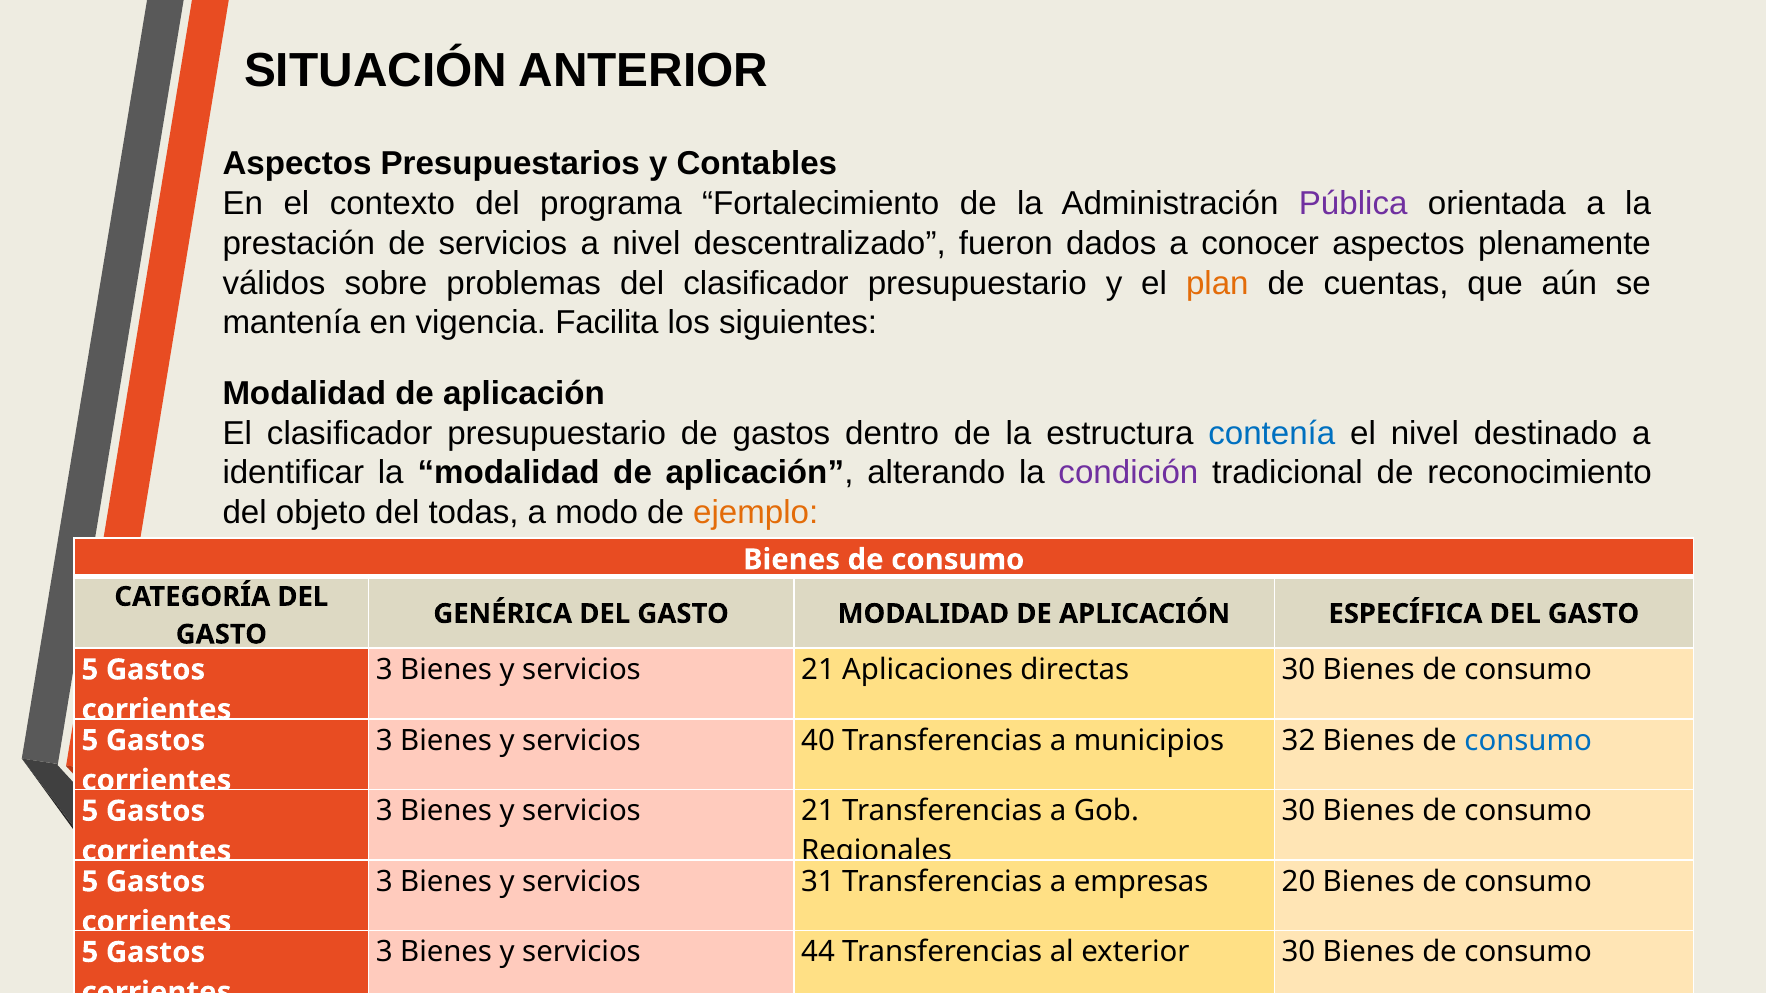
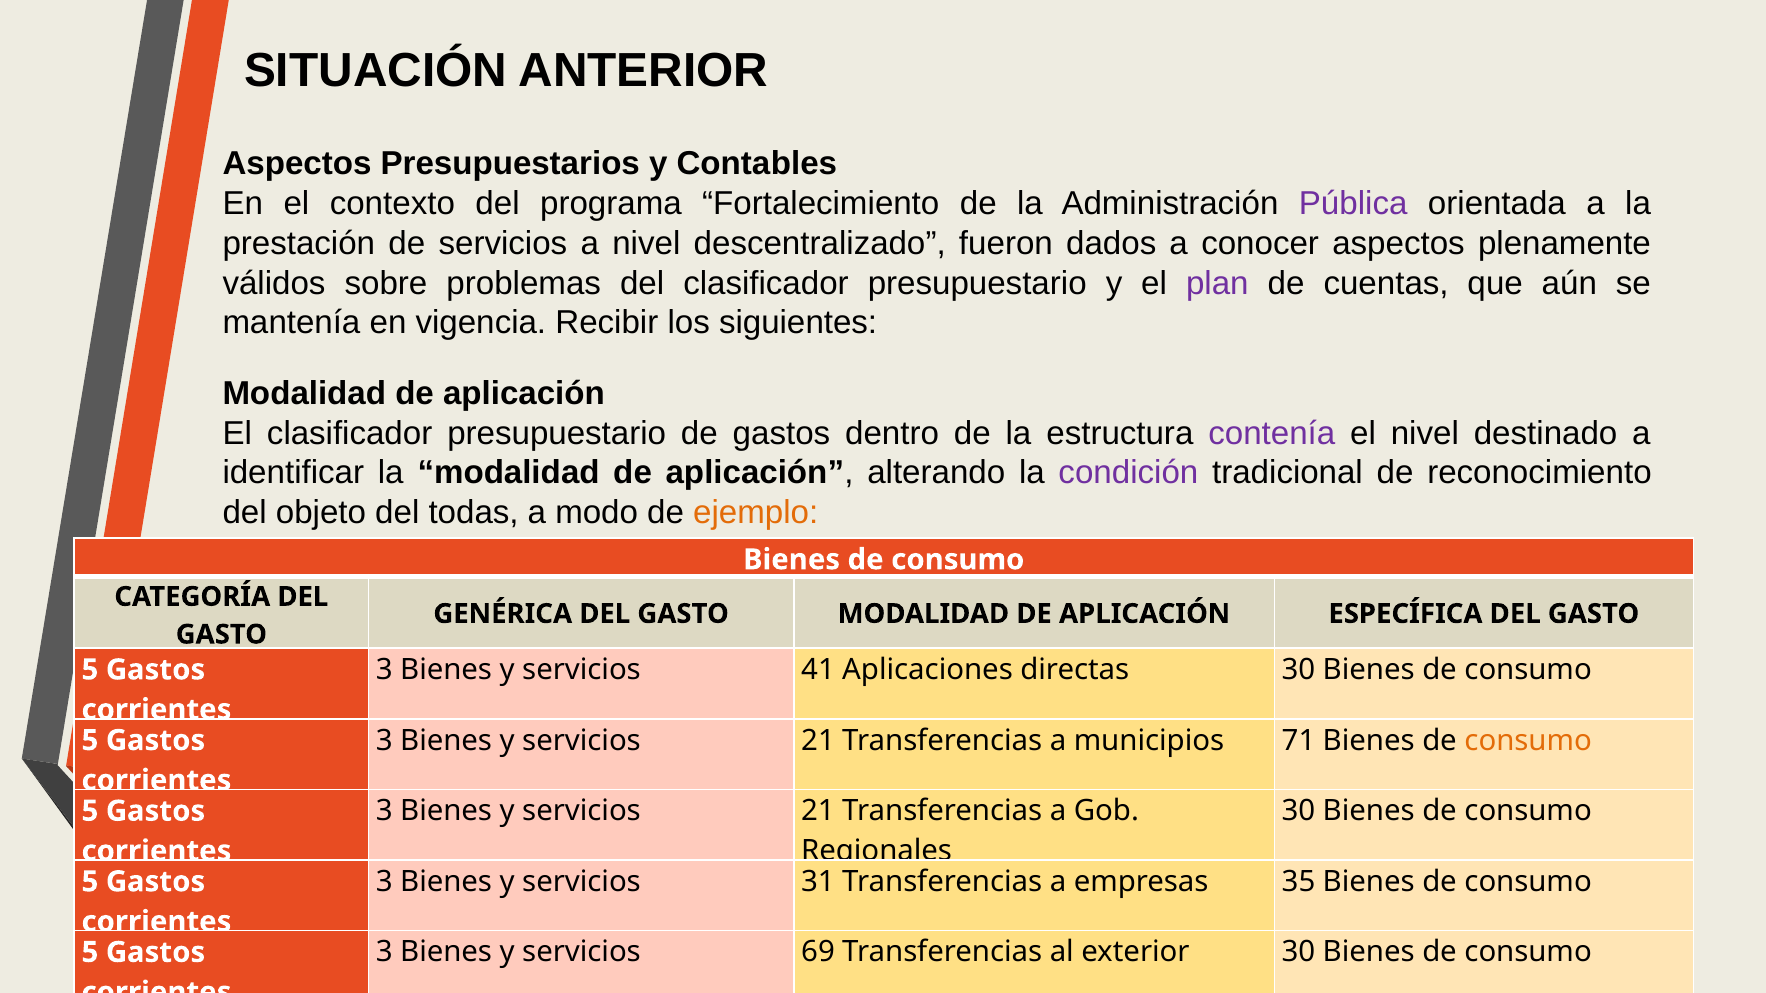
plan colour: orange -> purple (1217, 283)
Facilita: Facilita -> Recibir (607, 323)
contenía colour: blue -> purple (1272, 433)
21: 21 -> 41 (818, 670)
40: 40 -> 21 (818, 741)
32: 32 -> 71 (1299, 741)
consumo colour: blue -> orange (1528, 741)
20: 20 -> 35 (1299, 882)
44: 44 -> 69 (818, 953)
